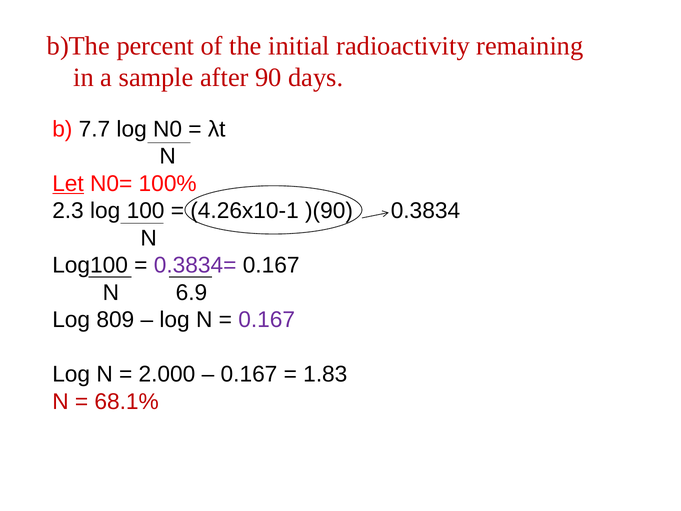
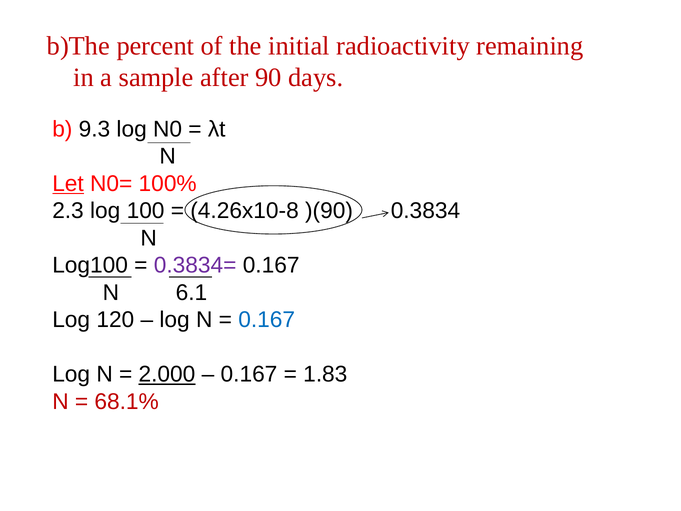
7.7: 7.7 -> 9.3 (94, 129)
4.26x10-1: 4.26x10-1 -> 4.26x10-8 (245, 211)
6.9: 6.9 -> 6.1 (191, 293)
809: 809 -> 120 (115, 320)
0.167 colour: purple -> blue (267, 320)
2.000 underline: none -> present (167, 374)
